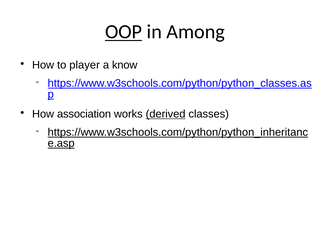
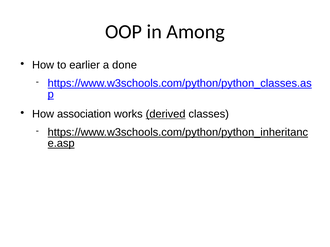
OOP underline: present -> none (124, 32)
player: player -> earlier (85, 65)
know: know -> done (125, 65)
